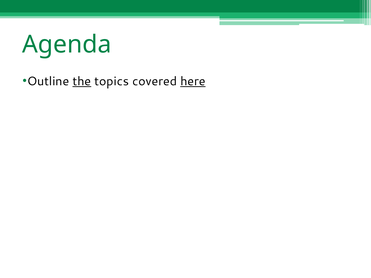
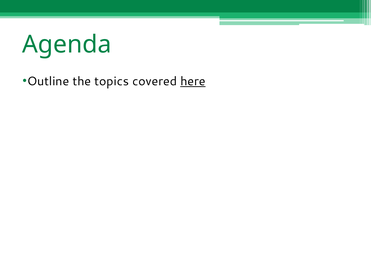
the underline: present -> none (82, 81)
